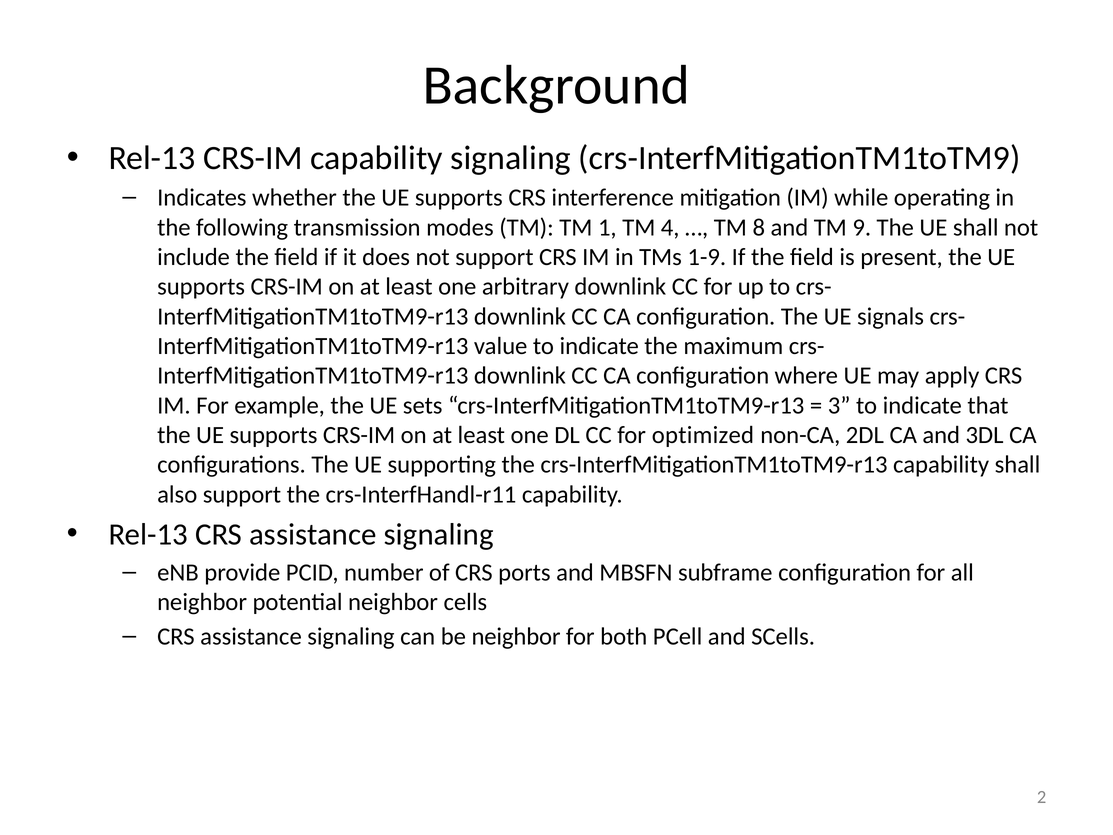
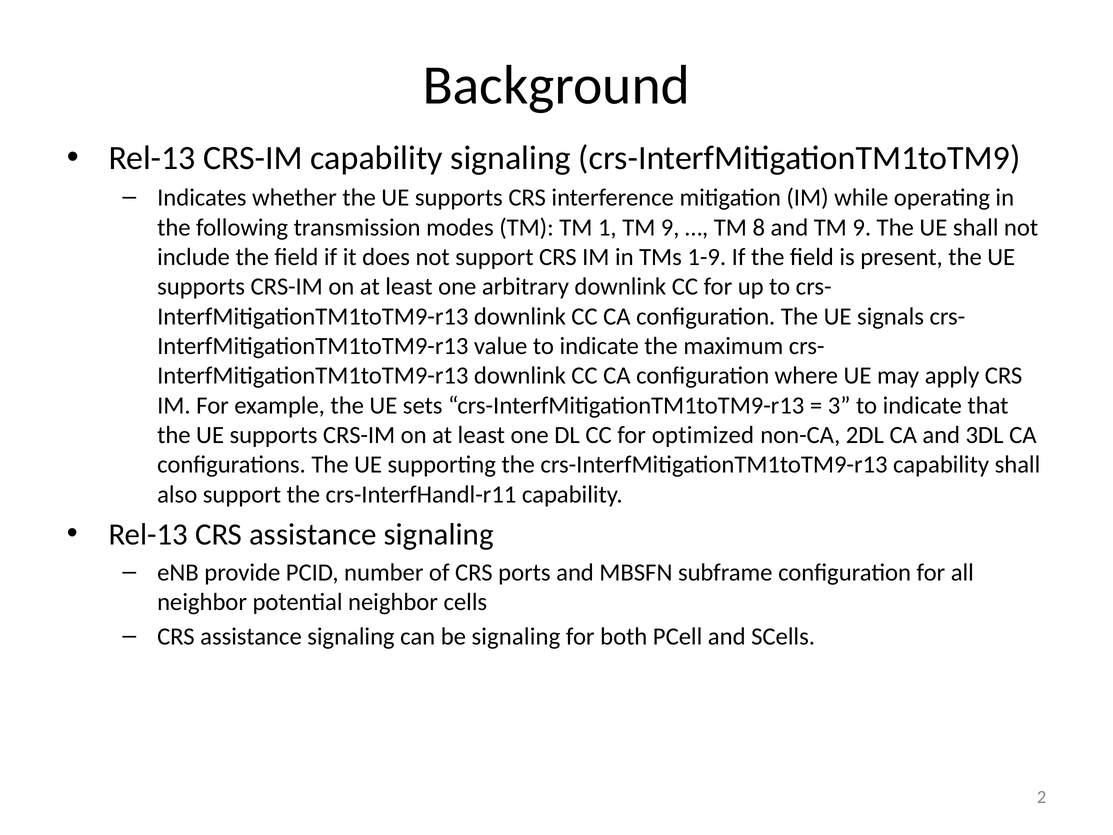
1 TM 4: 4 -> 9 (670, 227)
be neighbor: neighbor -> signaling (516, 637)
